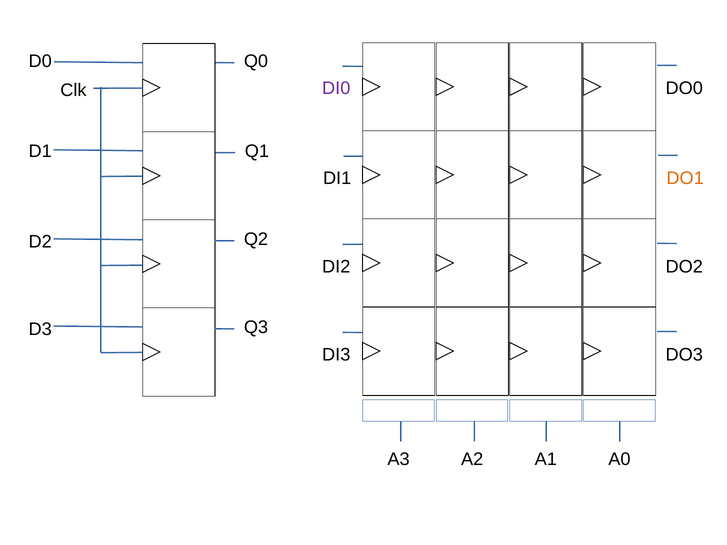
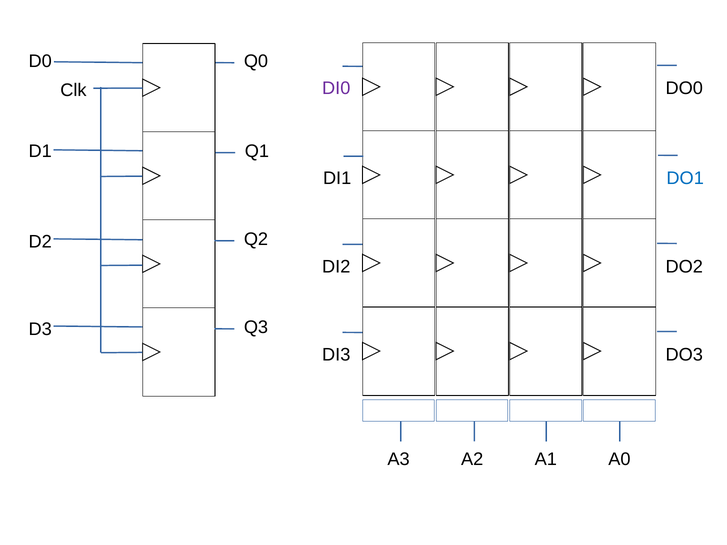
DO1 colour: orange -> blue (685, 178)
